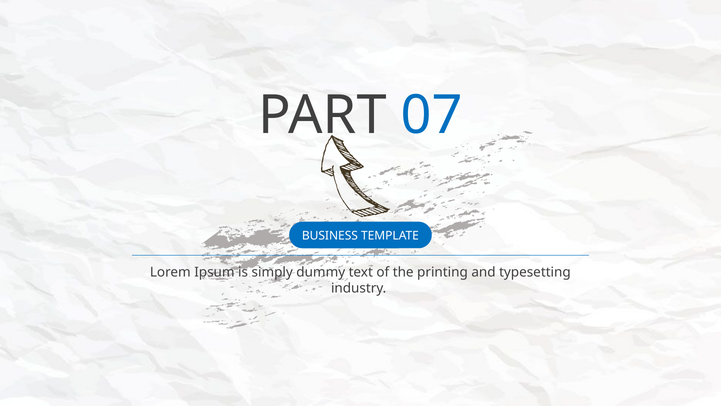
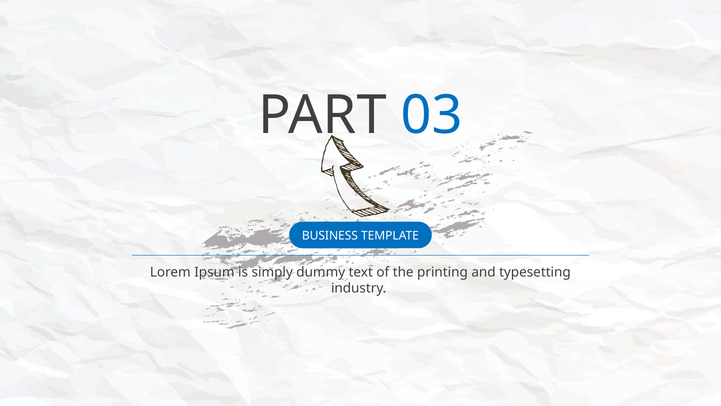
07: 07 -> 03 (432, 115)
